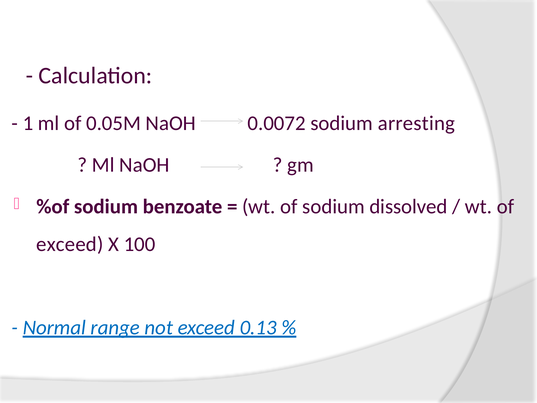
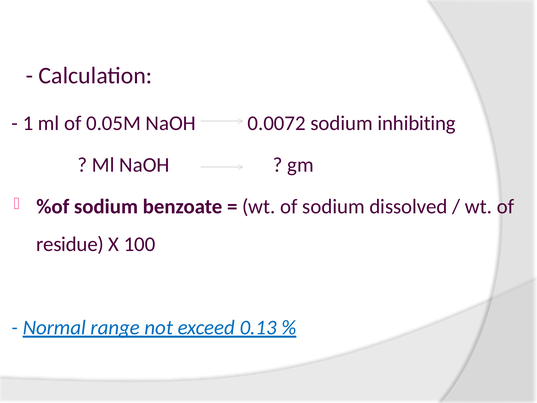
arresting: arresting -> inhibiting (417, 123)
exceed: exceed -> residue (70, 244)
